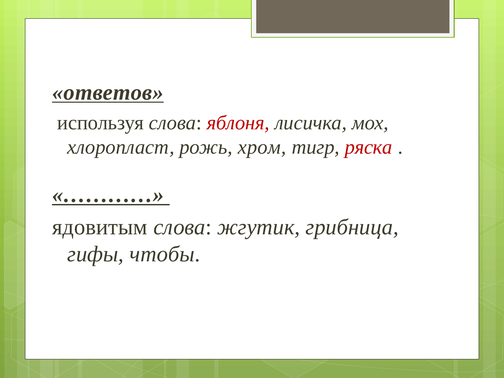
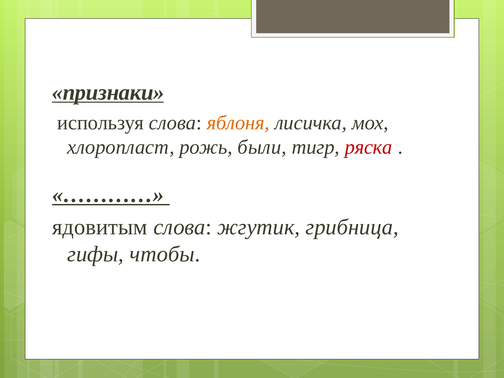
ответов: ответов -> признаки (108, 92)
яблоня colour: red -> orange (238, 123)
хром: хром -> были (262, 147)
